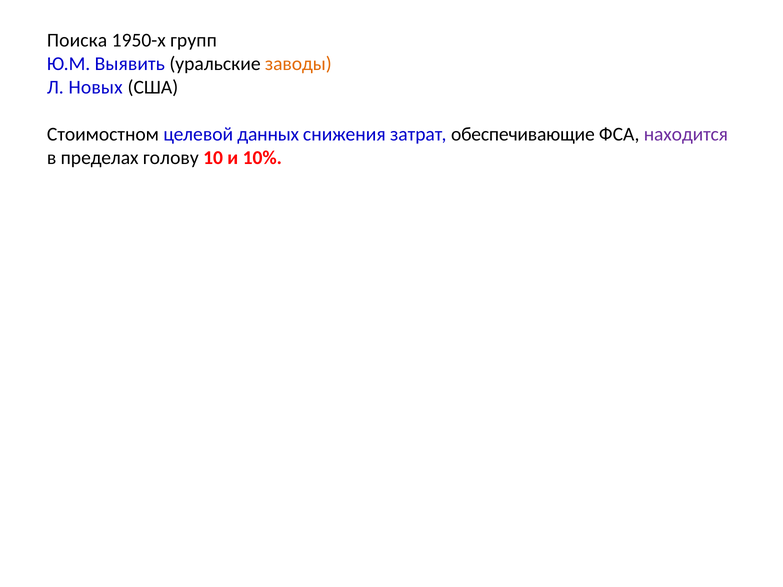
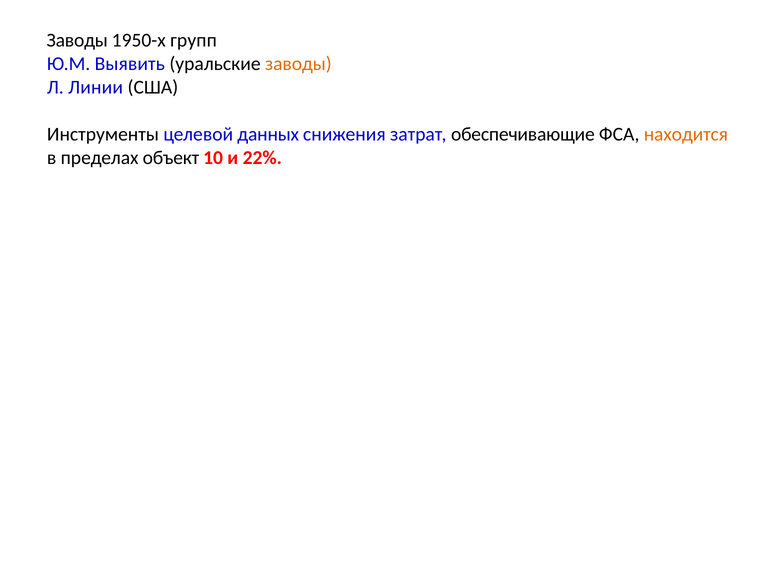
Поиска: Поиска -> Заводы (77, 41)
Новых: Новых -> Линии (96, 88)
Стоимостном: Стоимостном -> Инструменты (103, 135)
находится colour: purple -> orange (686, 135)
голову: голову -> объект (171, 158)
10%: 10% -> 22% (262, 158)
